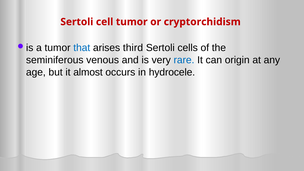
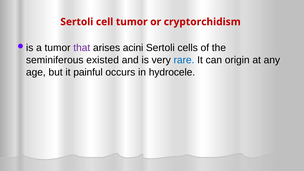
that colour: blue -> purple (82, 48)
third: third -> acini (133, 48)
venous: venous -> existed (103, 60)
almost: almost -> painful (88, 72)
